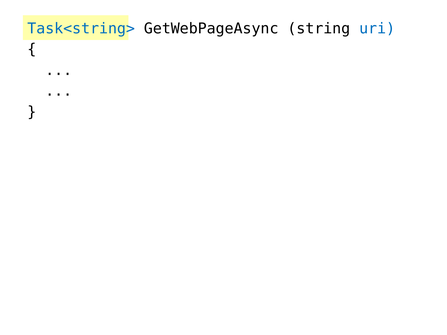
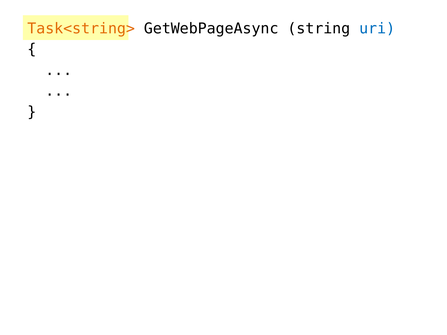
Task<string> colour: blue -> orange (81, 28)
